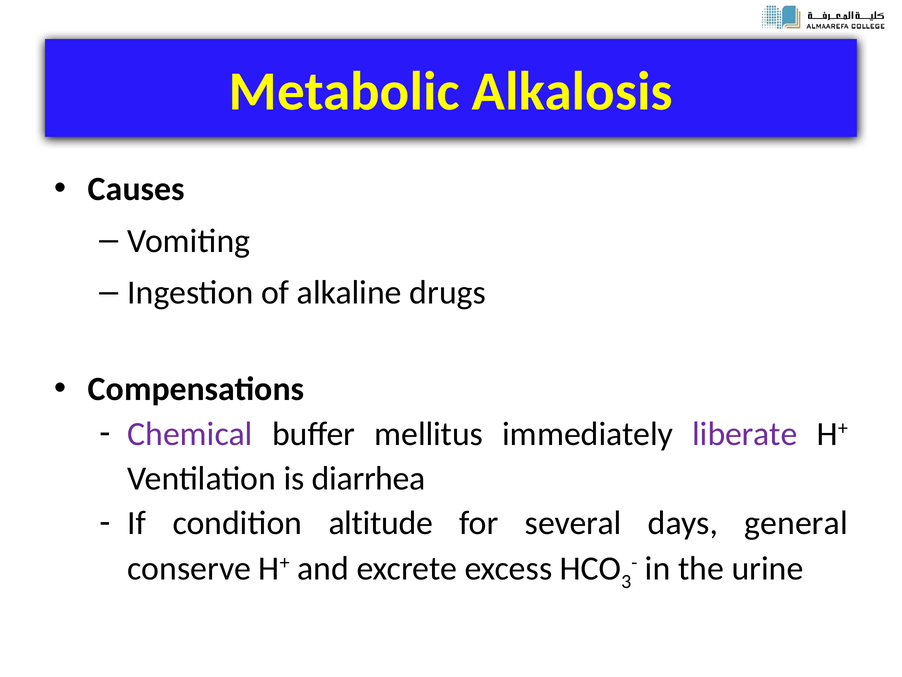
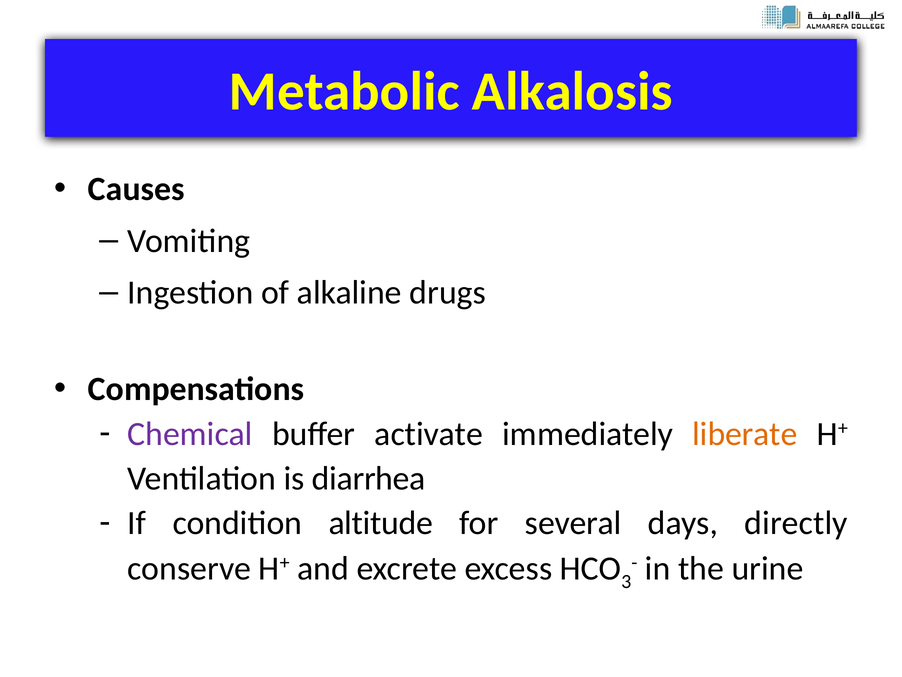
mellitus: mellitus -> activate (429, 434)
liberate colour: purple -> orange (745, 434)
general: general -> directly (796, 523)
